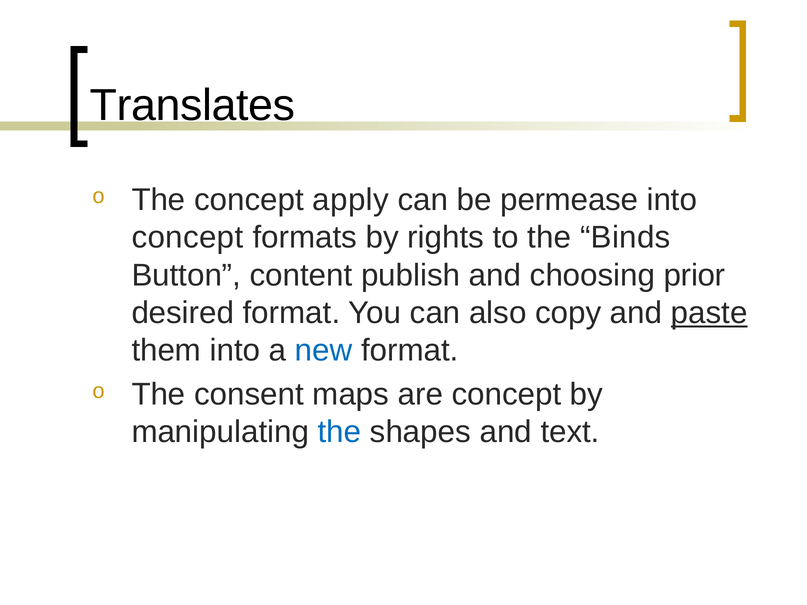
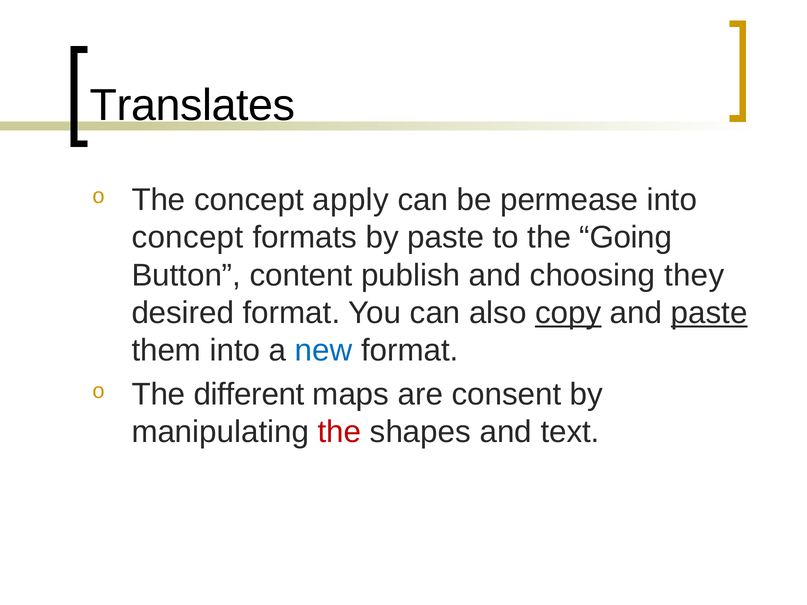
by rights: rights -> paste (446, 238)
Binds: Binds -> Going (626, 238)
prior: prior -> they (694, 275)
copy underline: none -> present (568, 313)
consent: consent -> different (249, 395)
are concept: concept -> consent (507, 395)
the colour: blue -> red (339, 432)
